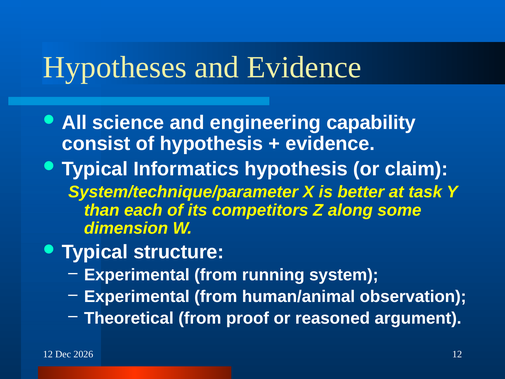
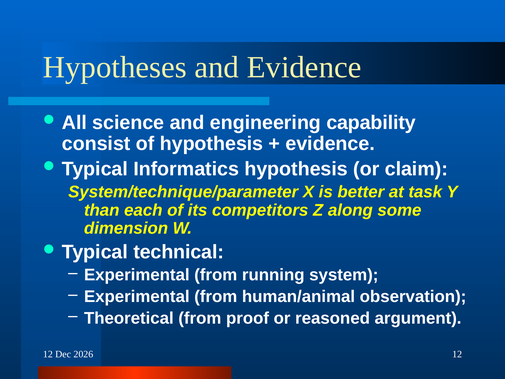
structure: structure -> technical (179, 252)
